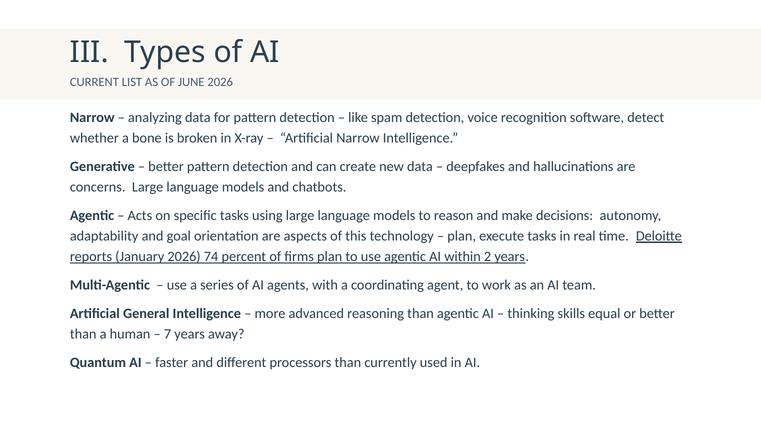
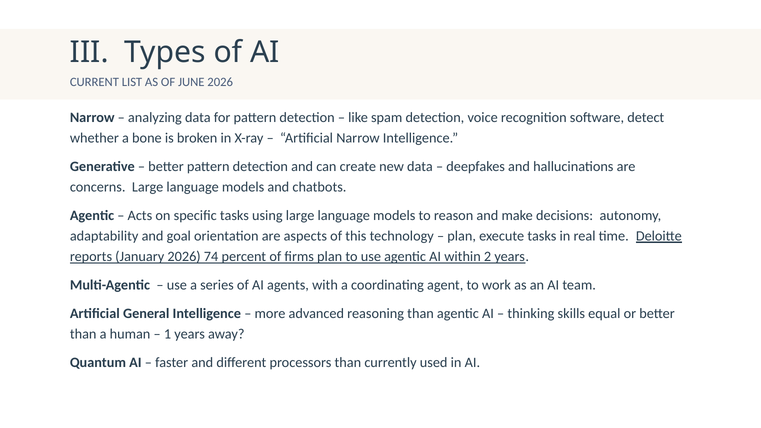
7: 7 -> 1 (168, 334)
